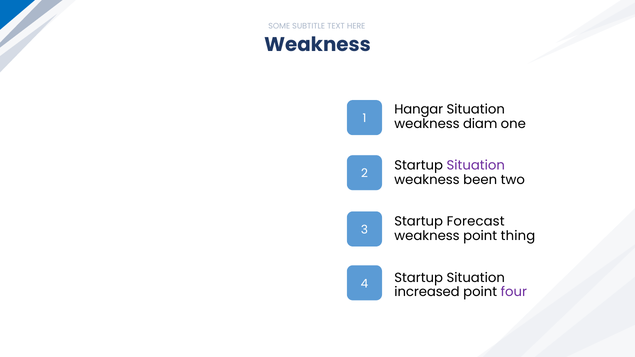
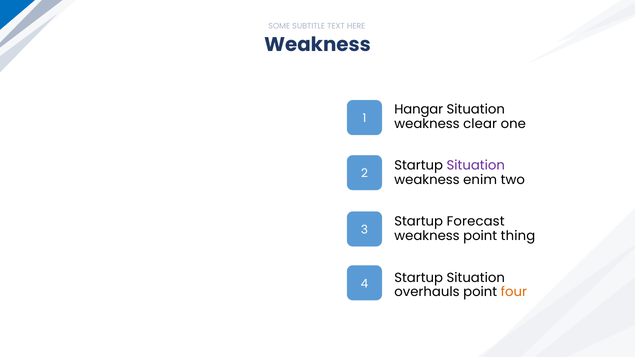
diam: diam -> clear (480, 124)
been: been -> enim (480, 180)
increased: increased -> overhauls (427, 292)
four colour: purple -> orange (514, 292)
